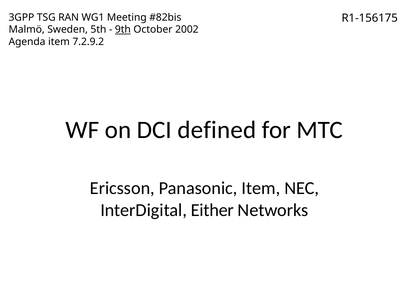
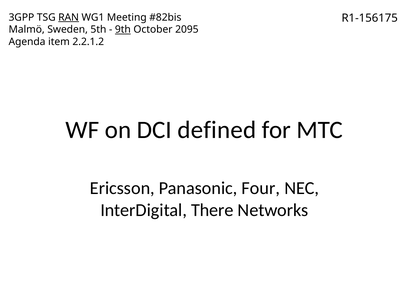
RAN underline: none -> present (69, 17)
2002: 2002 -> 2095 (187, 30)
7.2.9.2: 7.2.9.2 -> 2.2.1.2 (88, 42)
Panasonic Item: Item -> Four (261, 188)
Either: Either -> There (212, 210)
